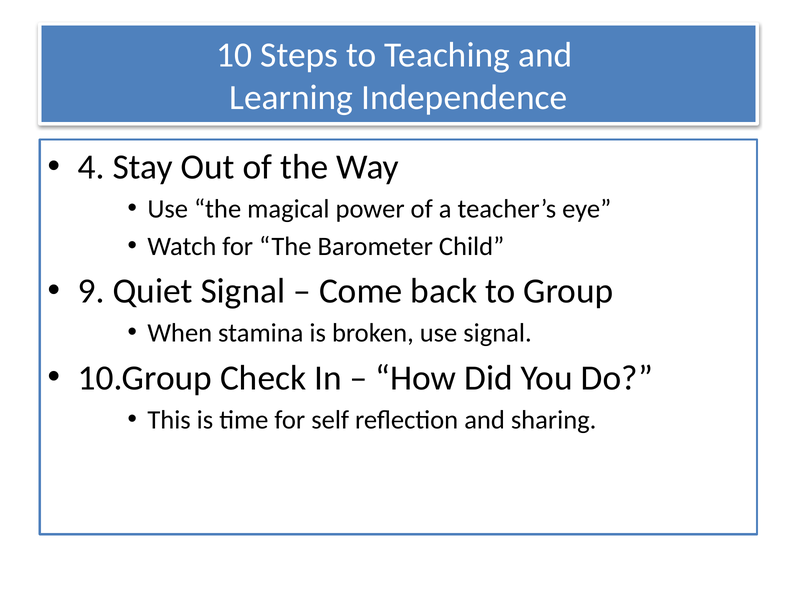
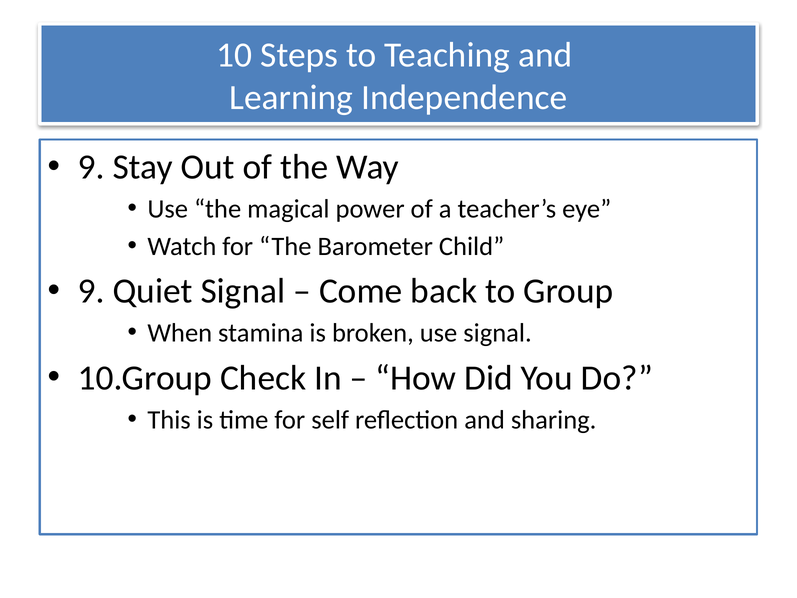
4: 4 -> 9 (91, 167)
